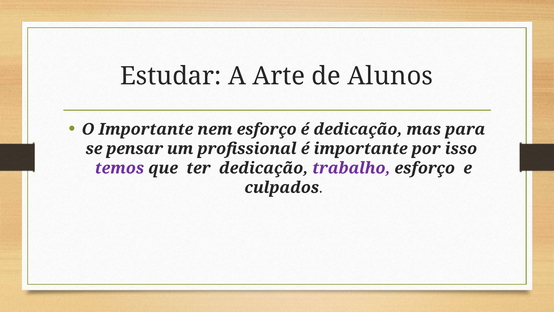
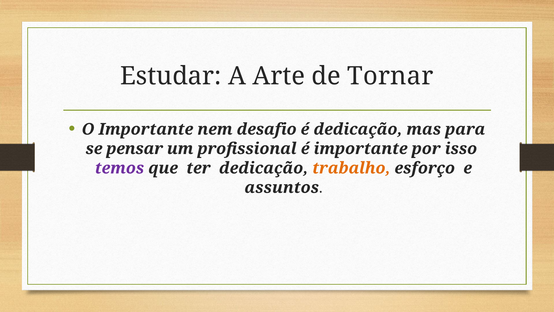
Alunos: Alunos -> Tornar (390, 76)
nem esforço: esforço -> desafio (267, 129)
trabalho colour: purple -> orange (351, 168)
culpados: culpados -> assuntos (282, 187)
